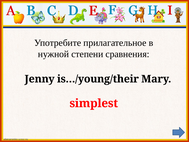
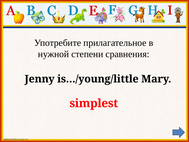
is…/young/their: is…/young/their -> is…/young/little (98, 79)
